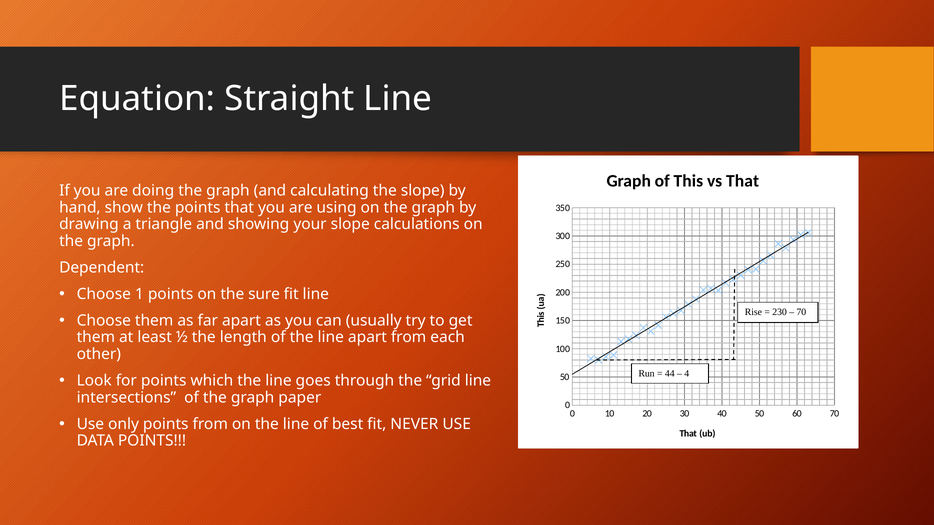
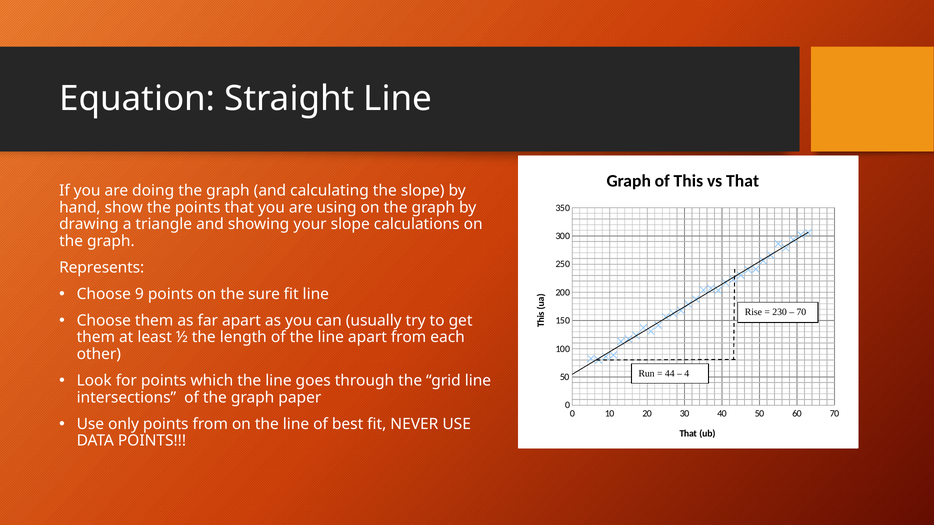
Dependent: Dependent -> Represents (102, 268)
1: 1 -> 9 (139, 294)
